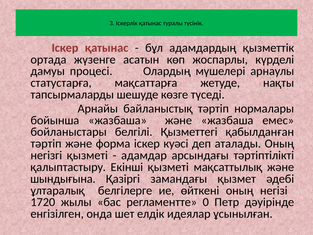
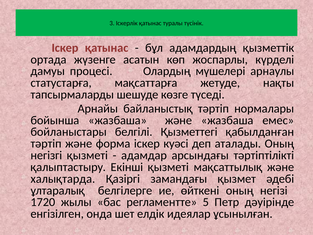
шындығына: шындығына -> халықтарда (63, 179)
0: 0 -> 5 (206, 202)
